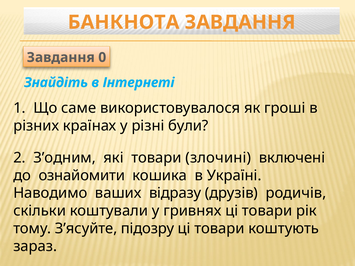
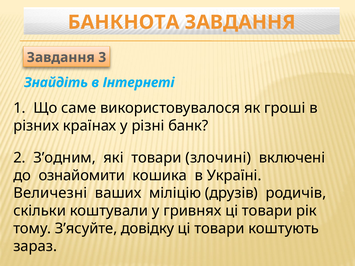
0: 0 -> 3 (102, 57)
були: були -> банк (188, 126)
Наводимо: Наводимо -> Величезні (50, 193)
відразу: відразу -> міліцію (175, 193)
підозру: підозру -> довідку (148, 229)
